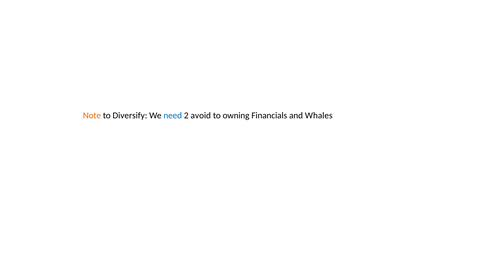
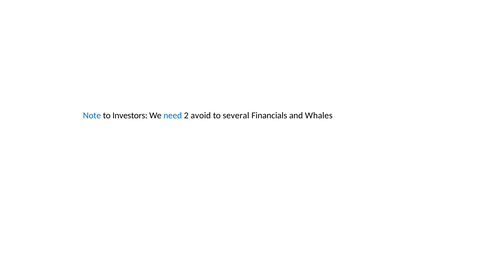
Note colour: orange -> blue (92, 115)
Diversify: Diversify -> Investors (130, 115)
owning: owning -> several (236, 115)
